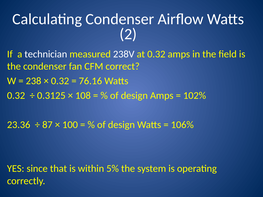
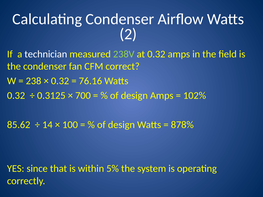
238V colour: white -> light green (124, 54)
108: 108 -> 700 (83, 96)
23.36: 23.36 -> 85.62 (19, 125)
87: 87 -> 14 (47, 125)
106%: 106% -> 878% (182, 125)
